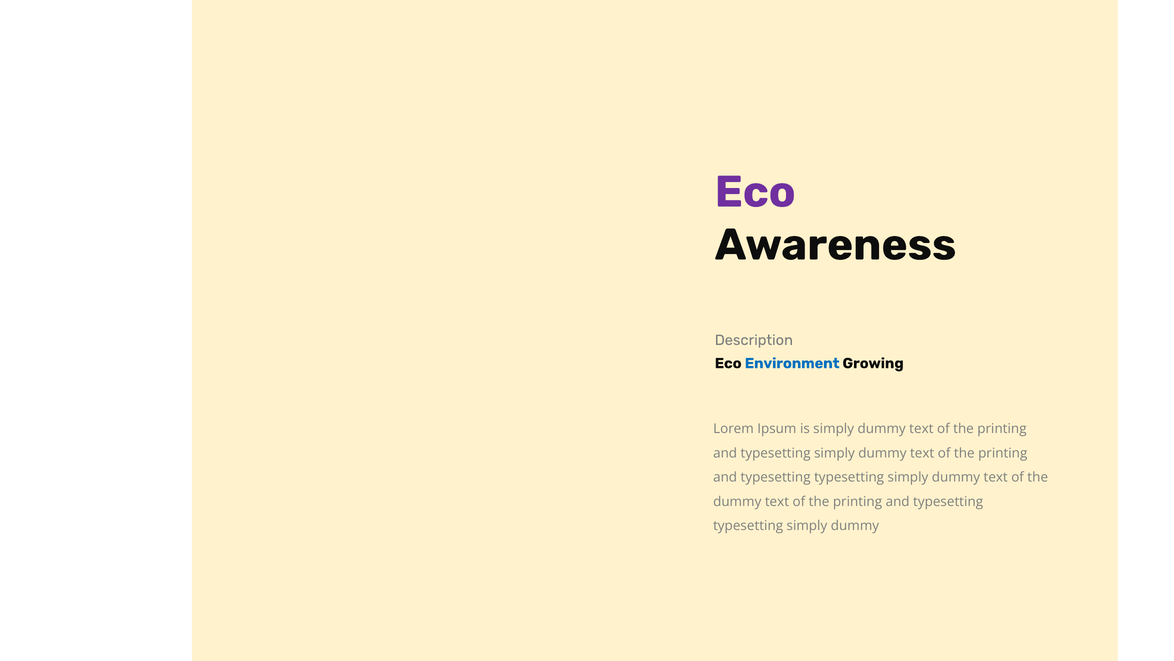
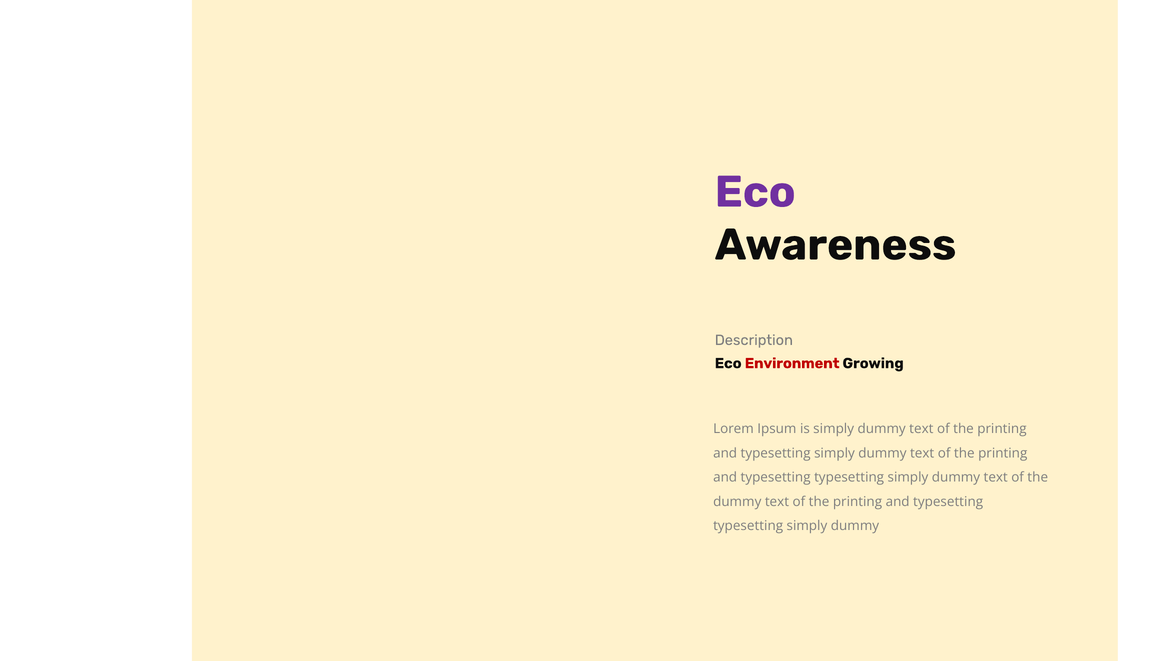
Environment colour: blue -> red (792, 363)
